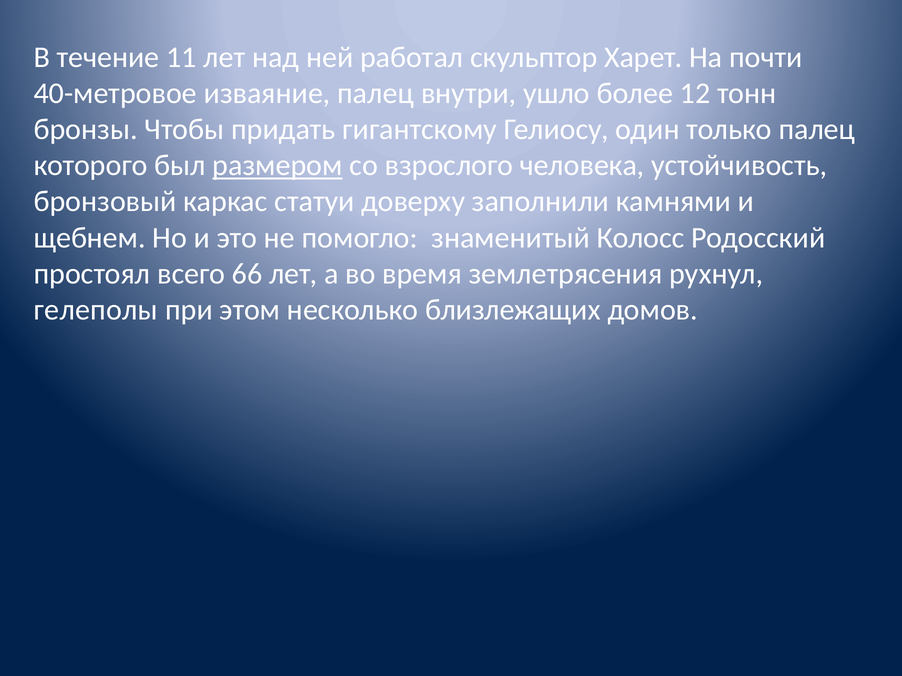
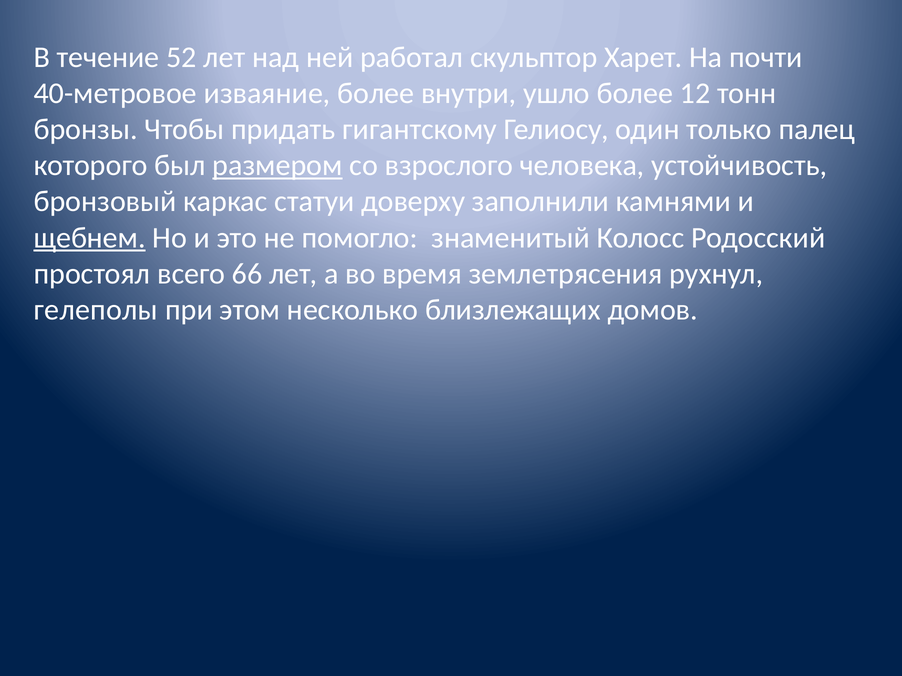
11: 11 -> 52 (181, 57)
изваяние палец: палец -> более (376, 93)
щебнем underline: none -> present (90, 238)
